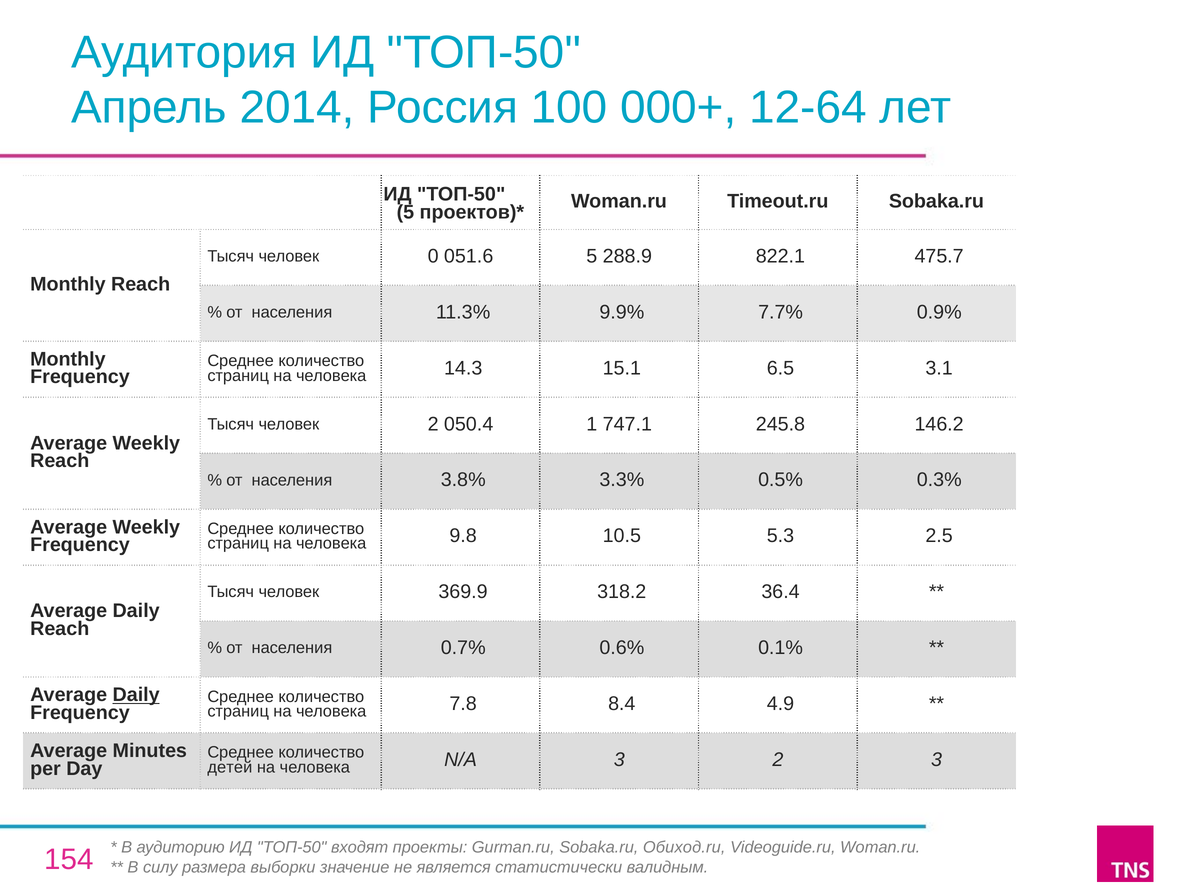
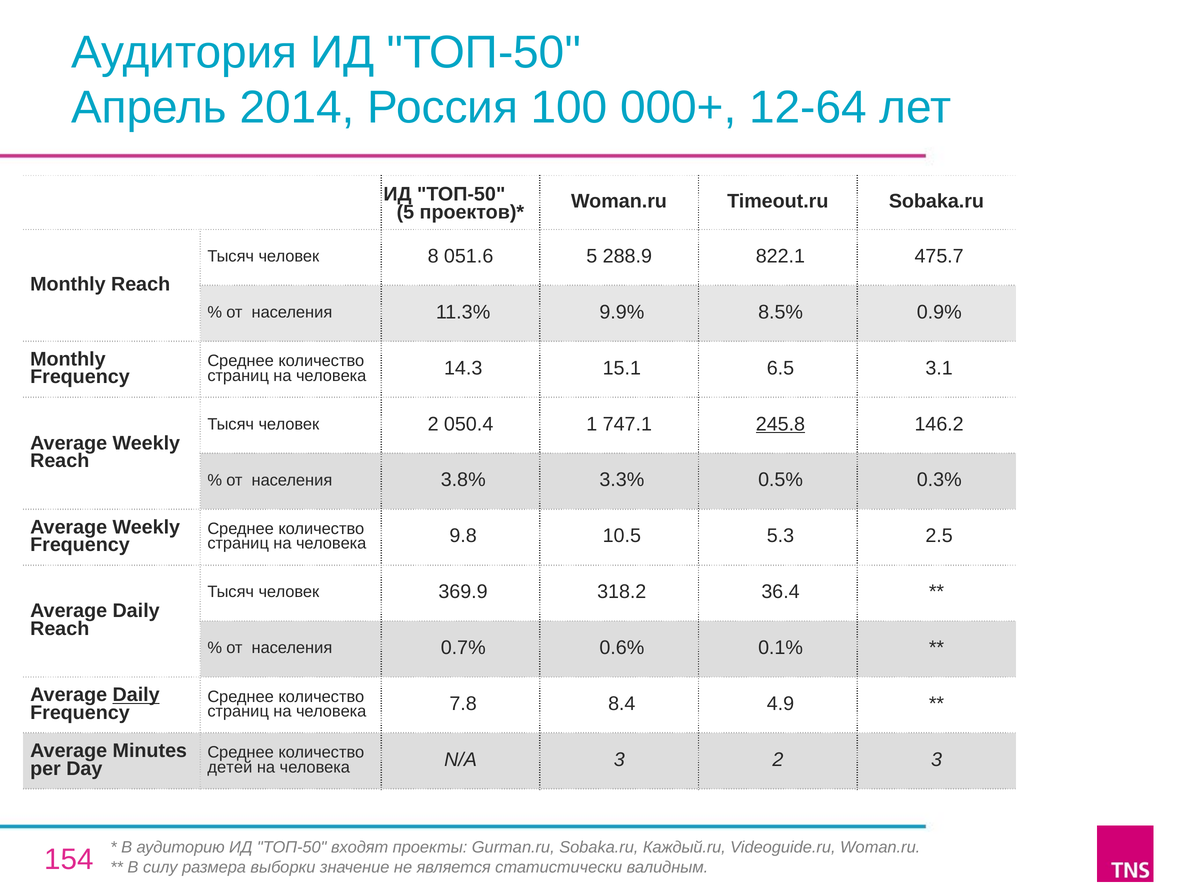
0: 0 -> 8 (433, 256)
7.7%: 7.7% -> 8.5% (781, 312)
245.8 underline: none -> present (780, 424)
Обиход.ru: Обиход.ru -> Каждый.ru (684, 847)
